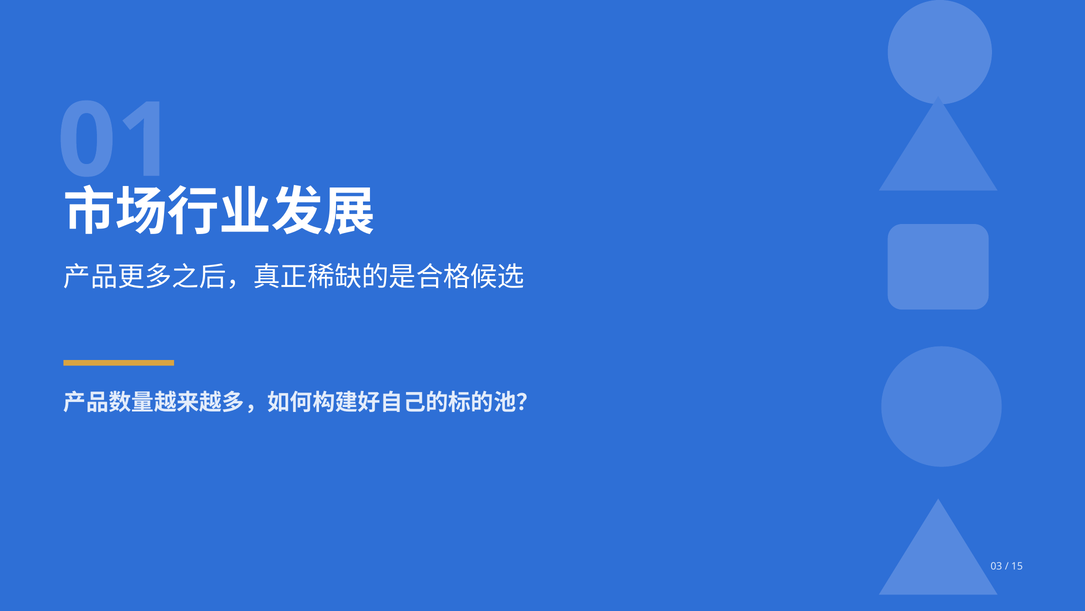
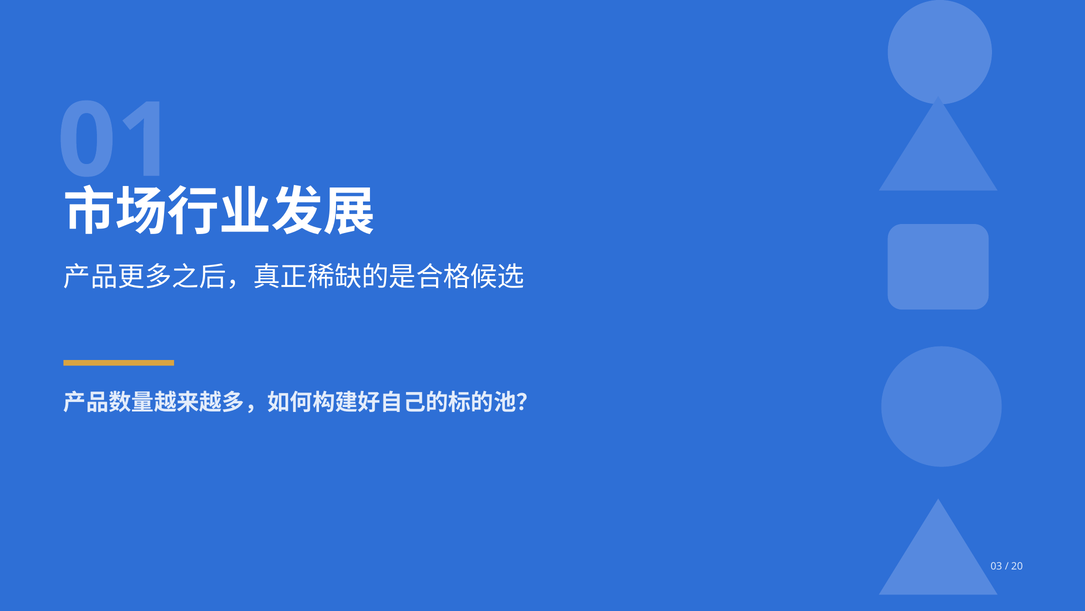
15: 15 -> 20 (1017, 566)
